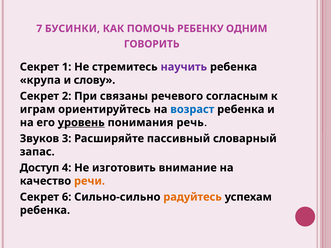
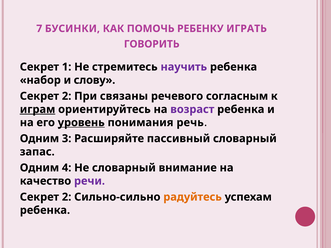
ОДНИМ: ОДНИМ -> ИГРАТЬ (247, 29)
крупа: крупа -> набор (40, 80)
играм underline: none -> present (38, 109)
возраст colour: blue -> purple (192, 109)
Звуков: Звуков -> Одним (39, 139)
Доступ: Доступ -> Одним (39, 168)
Не изготовить: изготовить -> словарный (124, 168)
речи colour: orange -> purple (89, 181)
6: 6 -> 2 (67, 197)
